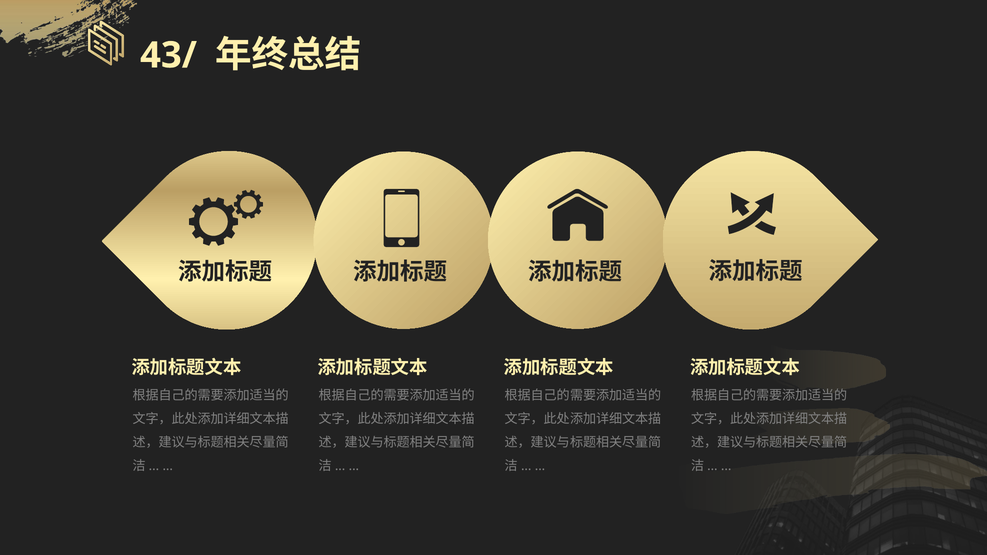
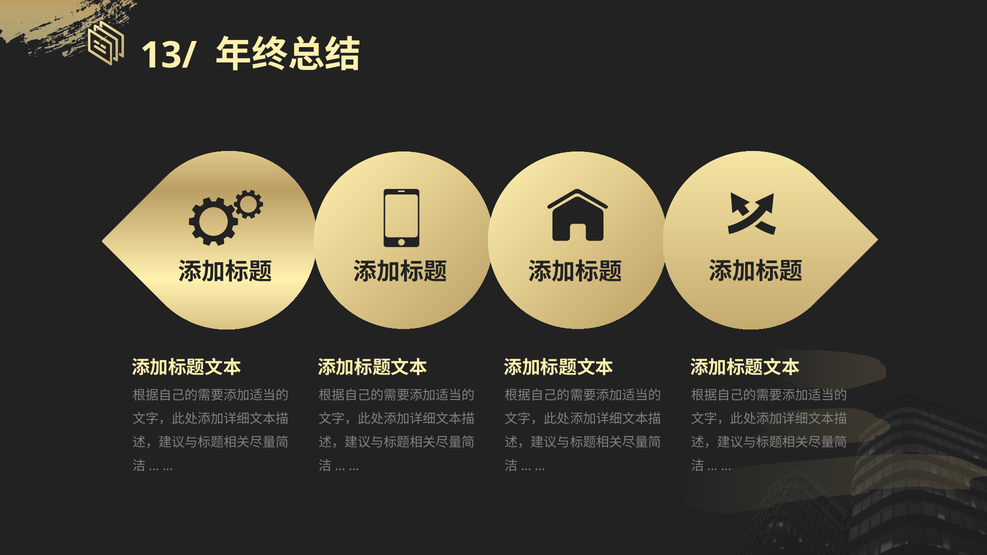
43/: 43/ -> 13/ (168, 55)
